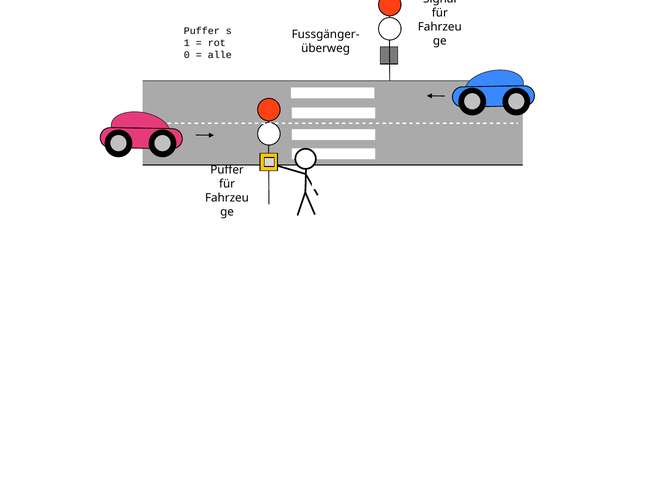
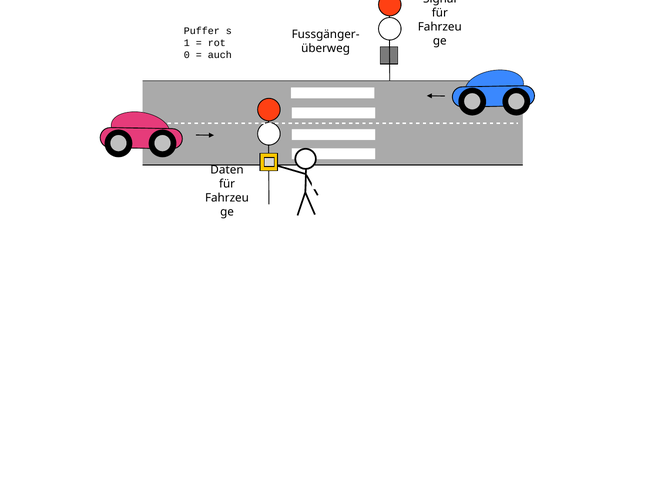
alle: alle -> auch (220, 55)
Puffer: Puffer -> Daten (227, 170)
